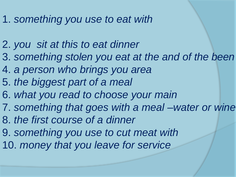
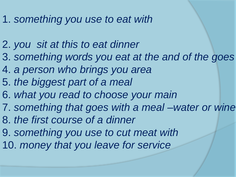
stolen: stolen -> words (79, 57)
the been: been -> goes (223, 57)
